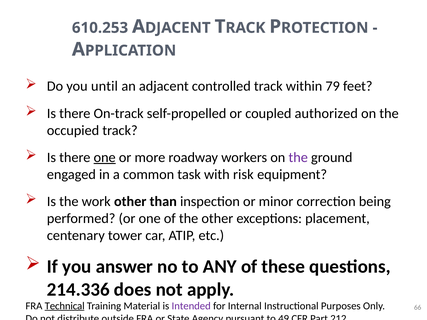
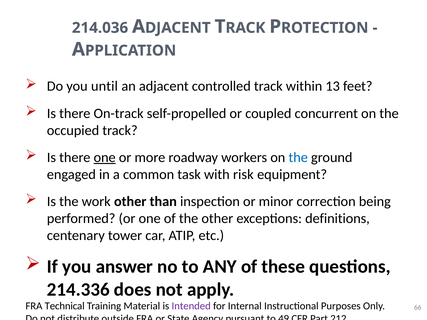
610.253: 610.253 -> 214.036 (100, 28)
79: 79 -> 13 (333, 86)
authorized: authorized -> concurrent (326, 113)
the colour: purple -> blue (298, 158)
placement: placement -> definitions (337, 219)
Technical underline: present -> none (65, 306)
